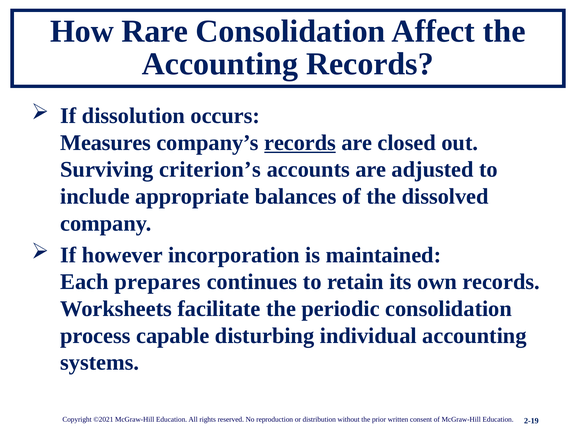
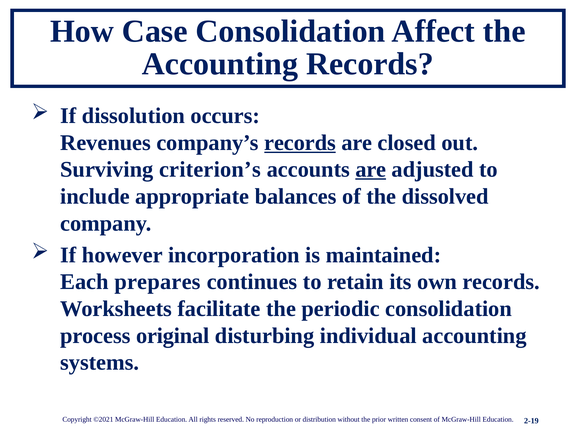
Rare: Rare -> Case (155, 31)
Measures: Measures -> Revenues (106, 143)
are underline: none -> present (371, 170)
capable: capable -> original (173, 336)
